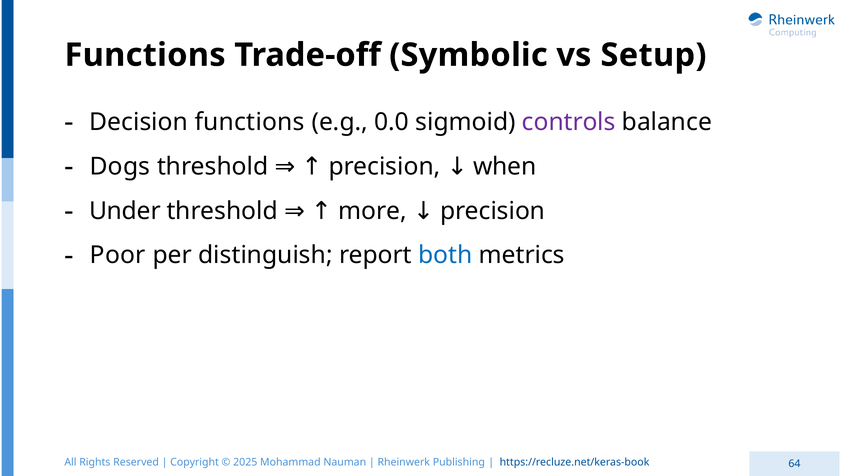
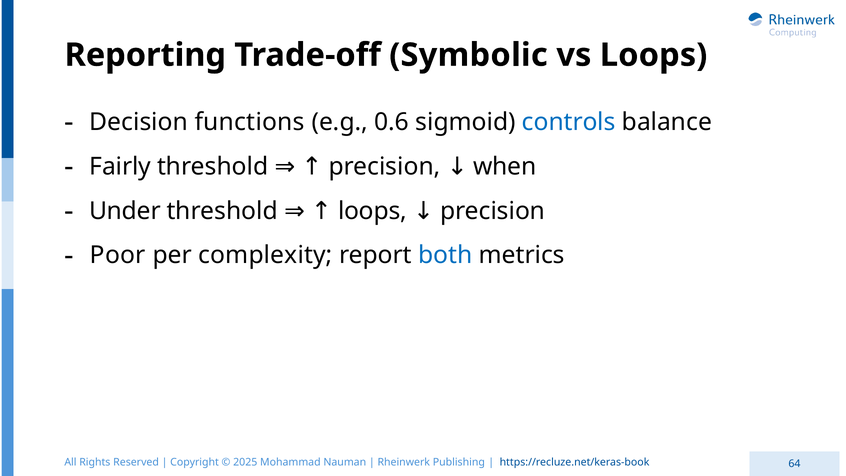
Functions: Functions -> Reporting (145, 55)
vs Setup: Setup -> Loops (654, 55)
0.0: 0.0 -> 0.6 (392, 122)
controls colour: purple -> blue (569, 122)
Dogs: Dogs -> Fairly (120, 167)
threshold more: more -> loops (373, 211)
distinguish: distinguish -> complexity (265, 255)
